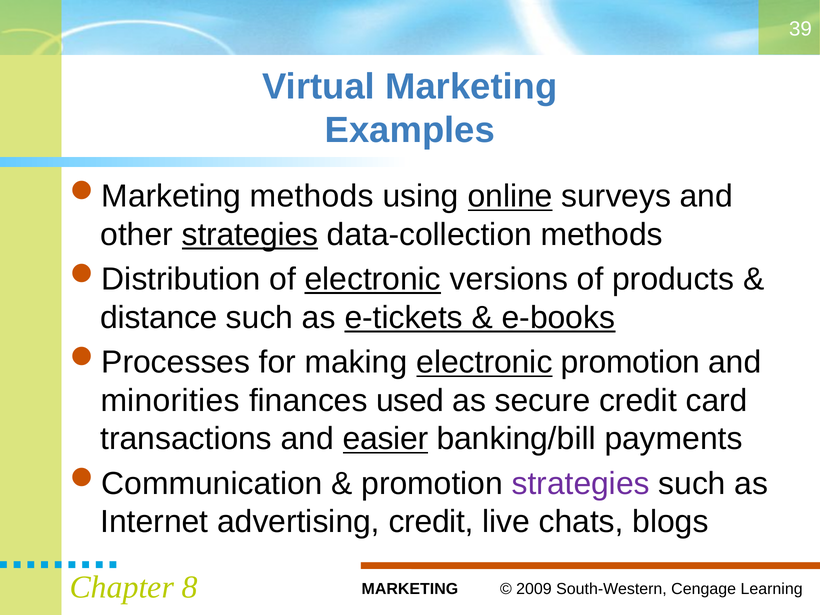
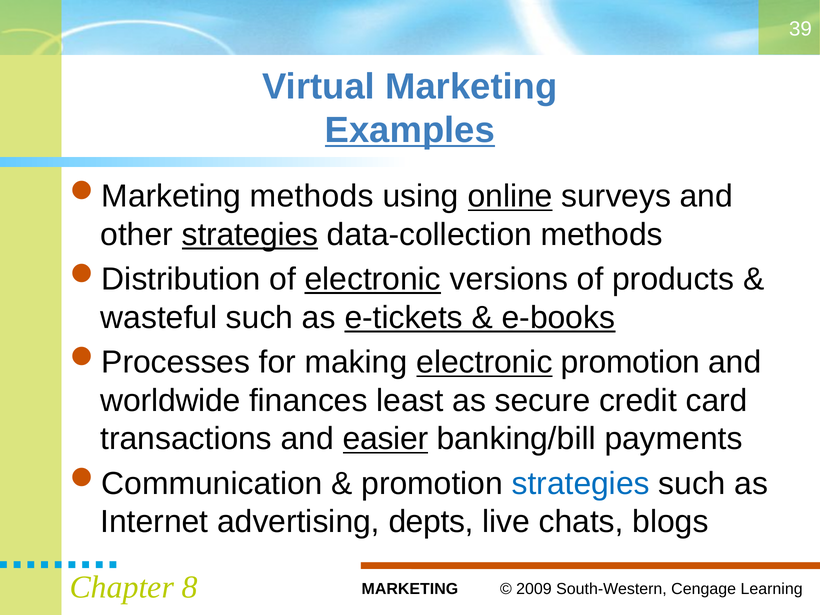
Examples underline: none -> present (410, 130)
distance: distance -> wasteful (159, 318)
minorities: minorities -> worldwide (170, 401)
used: used -> least (410, 401)
strategies colour: purple -> blue (581, 484)
advertising credit: credit -> depts (431, 522)
